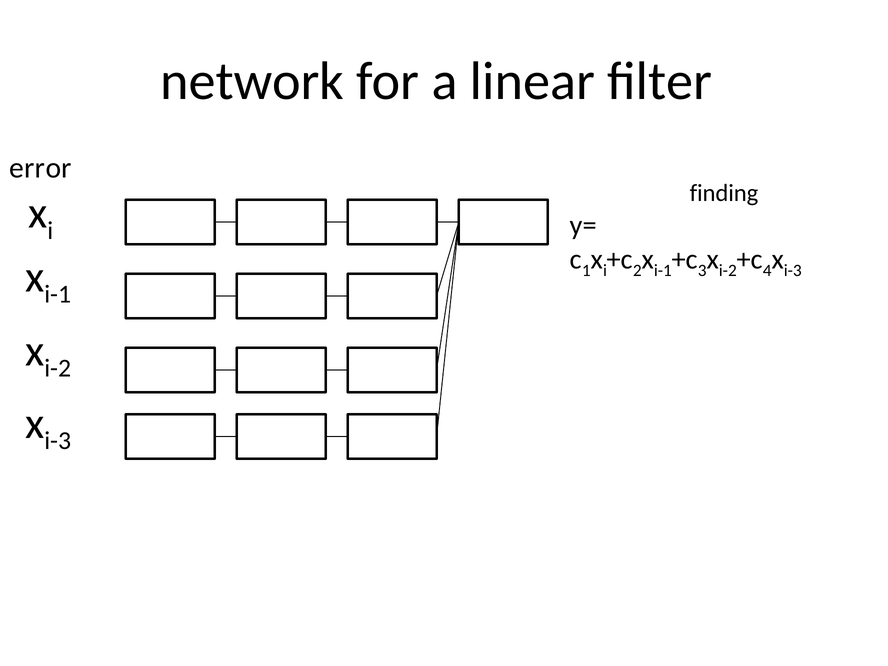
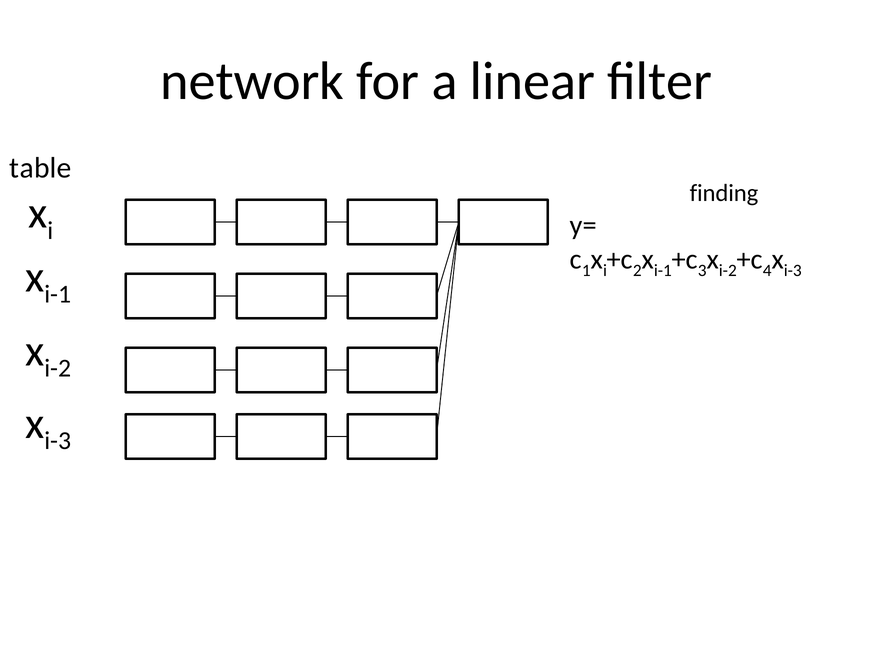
error: error -> table (41, 168)
